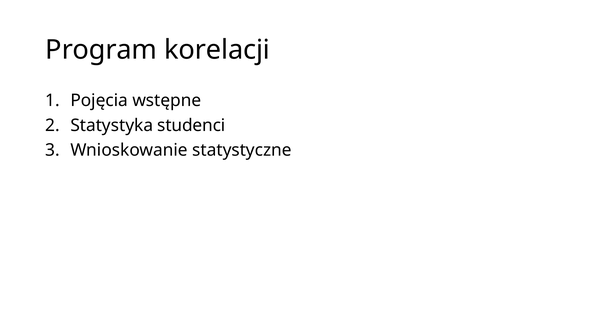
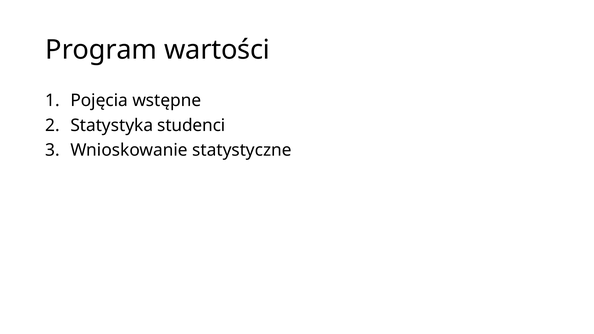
korelacji: korelacji -> wartości (217, 50)
